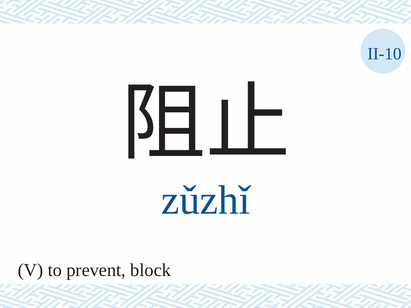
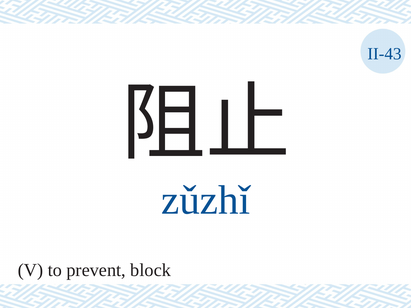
II-10: II-10 -> II-43 (384, 54)
